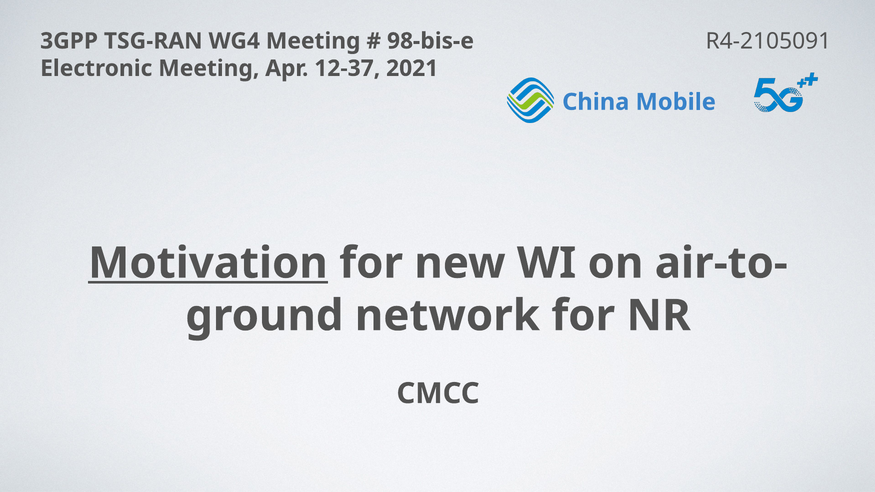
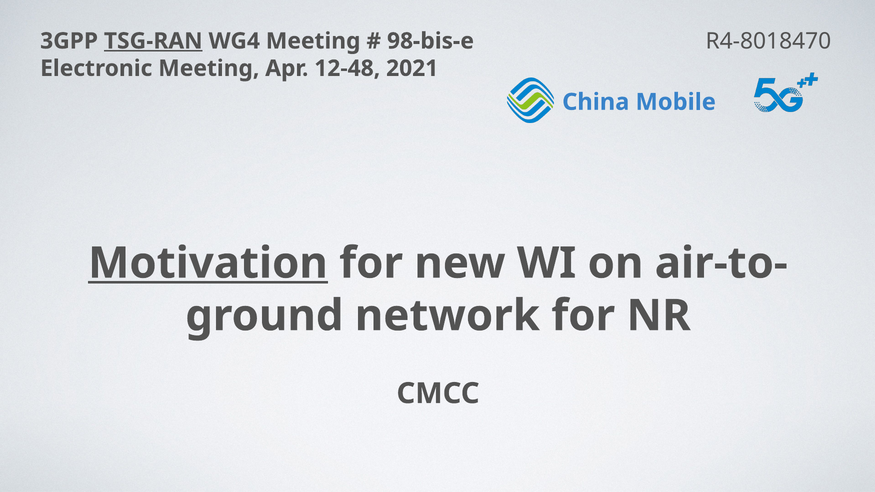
TSG-RAN underline: none -> present (153, 41)
R4-2105091: R4-2105091 -> R4-8018470 (768, 41)
12-37: 12-37 -> 12-48 (347, 68)
